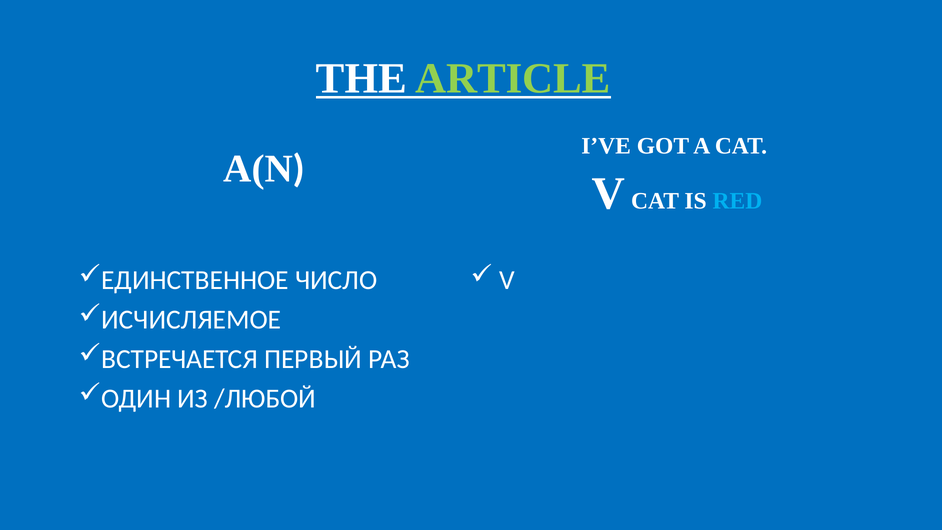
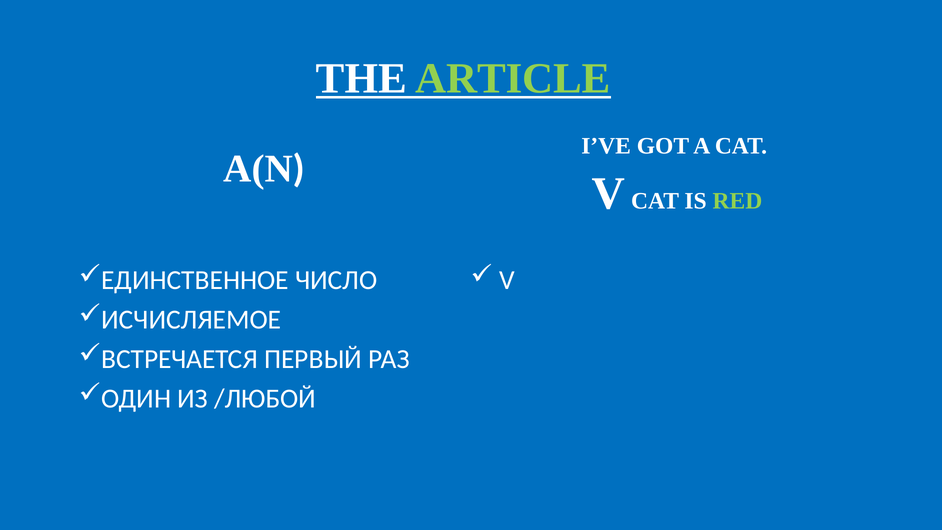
RED colour: light blue -> light green (737, 201)
